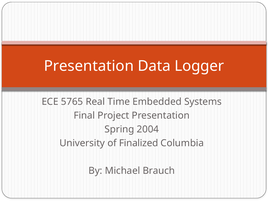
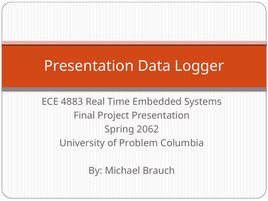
5765: 5765 -> 4883 (72, 102)
2004: 2004 -> 2062 (148, 129)
Finalized: Finalized -> Problem (139, 143)
